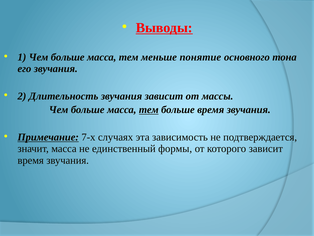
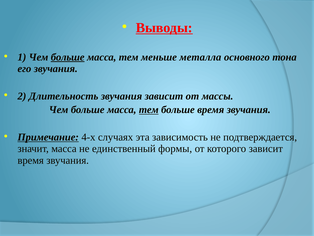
больше underline: none -> present (68, 57)
понятие: понятие -> металла (200, 57)
7-х: 7-х -> 4-х (88, 137)
